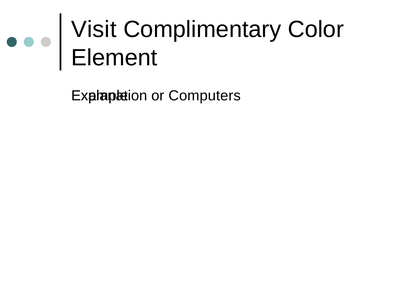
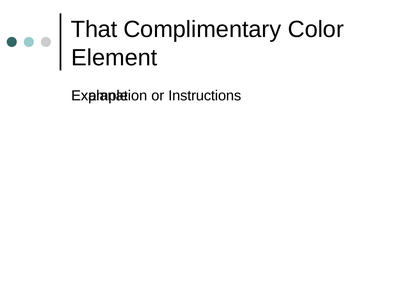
Visit: Visit -> That (94, 30)
Computers: Computers -> Instructions (205, 96)
